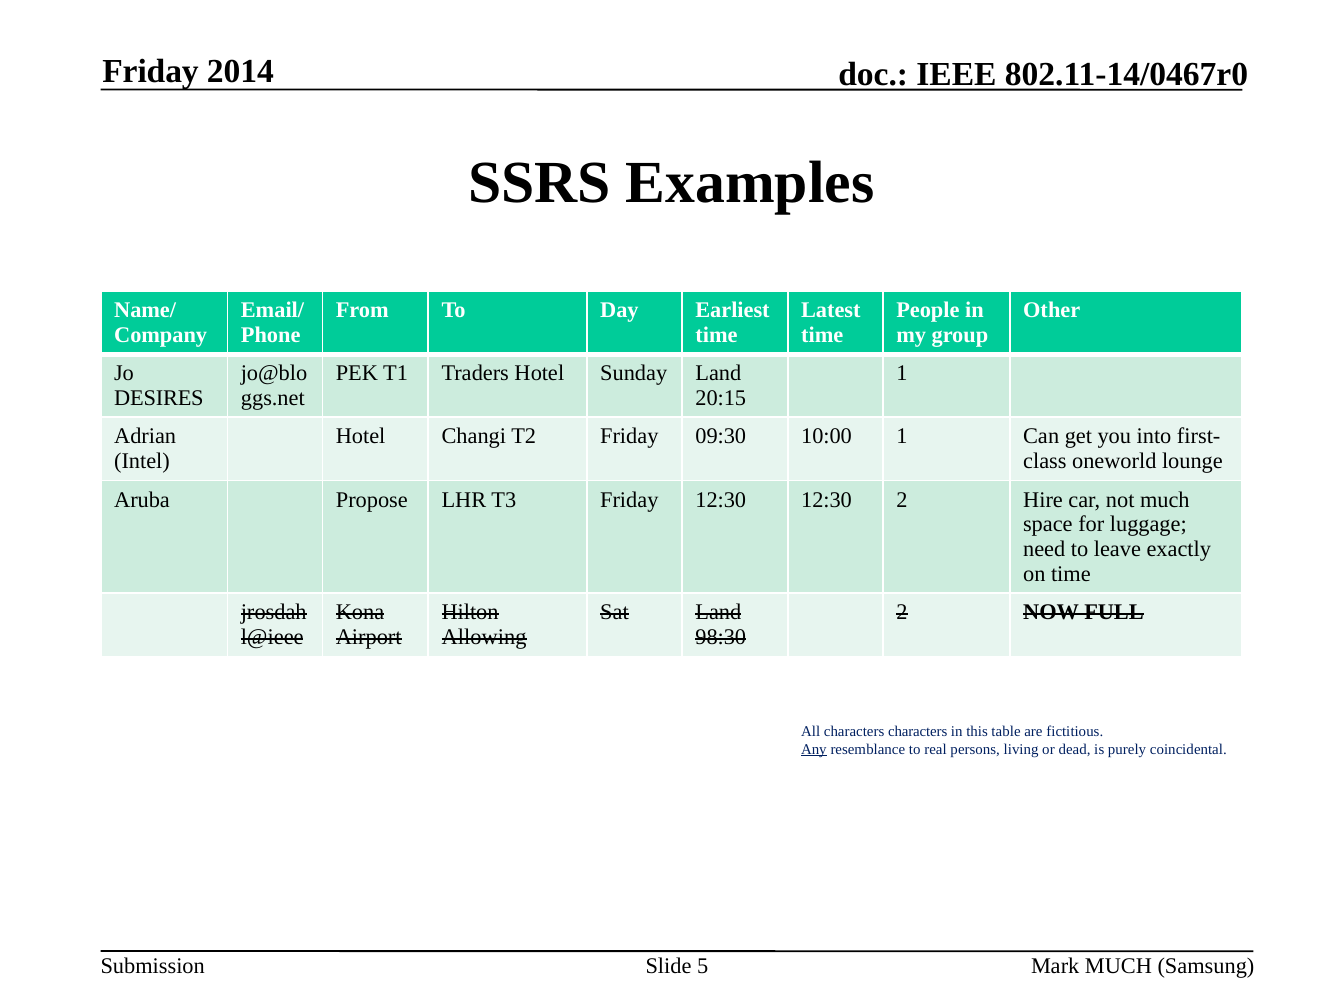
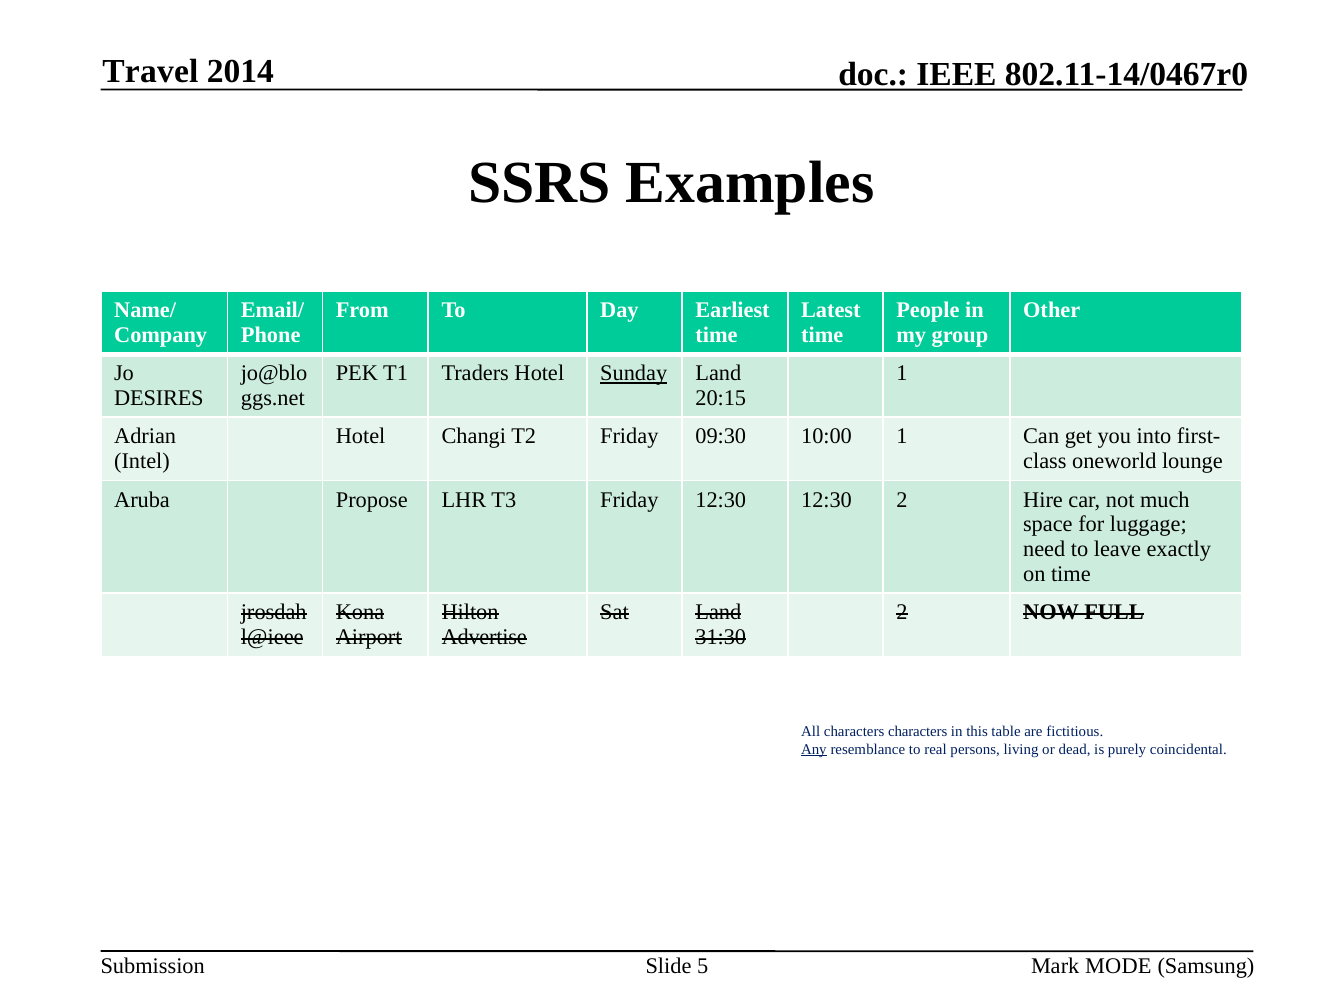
Friday: Friday -> Travel (150, 71)
Sunday underline: none -> present (634, 373)
Allowing: Allowing -> Advertise (484, 638)
98:30: 98:30 -> 31:30 (721, 638)
Mark MUCH: MUCH -> MODE (1118, 966)
